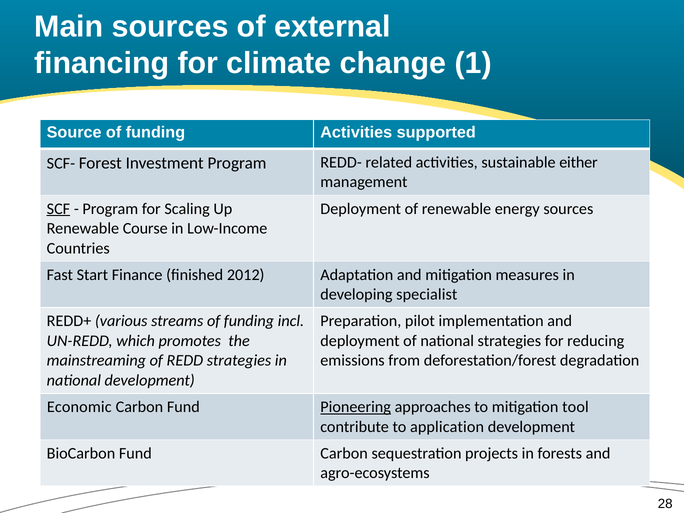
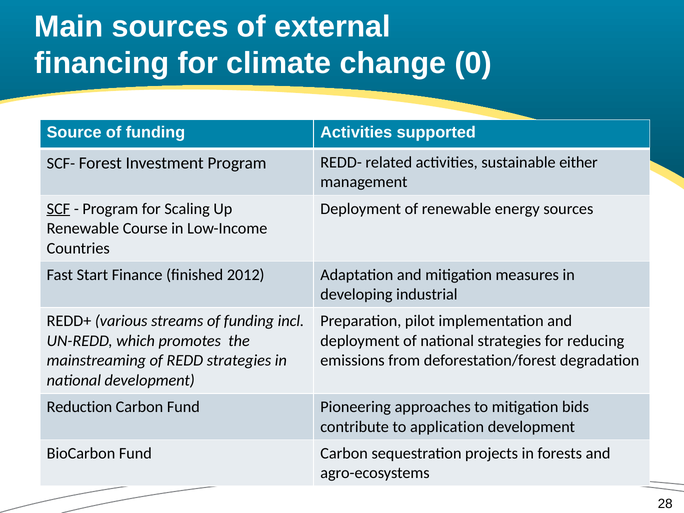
1: 1 -> 0 (473, 63)
specialist: specialist -> industrial (427, 295)
Economic: Economic -> Reduction (79, 407)
Pioneering underline: present -> none (356, 407)
tool: tool -> bids (576, 407)
